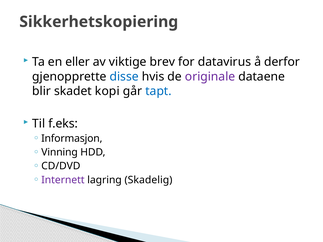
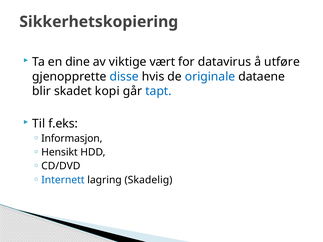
eller: eller -> dine (78, 62)
brev: brev -> vært (162, 62)
derfor: derfor -> utføre (282, 62)
originale colour: purple -> blue (210, 77)
Vinning: Vinning -> Hensikt (59, 152)
Internett colour: purple -> blue (63, 180)
